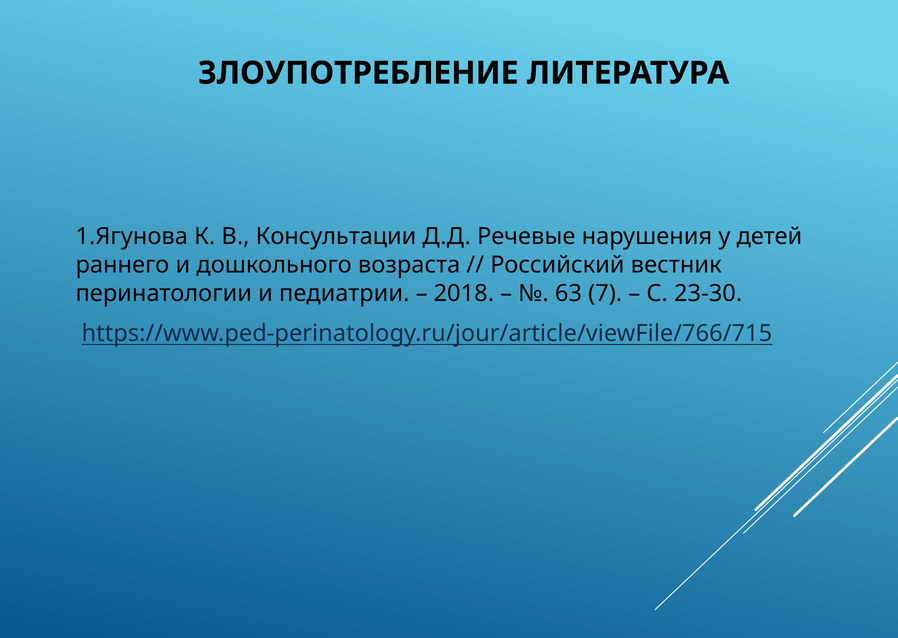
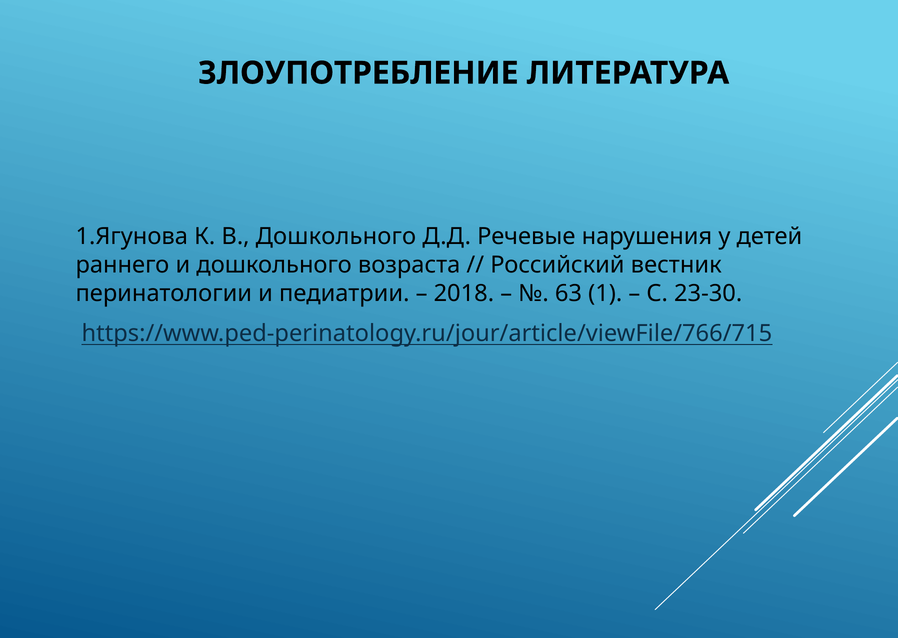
В Консультации: Консультации -> Дошкольного (336, 237)
7: 7 -> 1 (605, 294)
